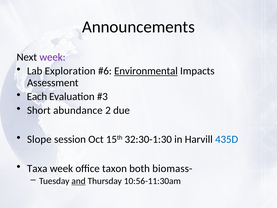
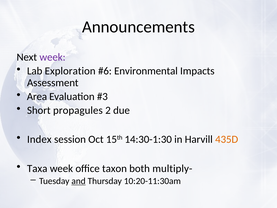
Environmental underline: present -> none (146, 71)
Each: Each -> Area (37, 96)
abundance: abundance -> propagules (78, 110)
Slope: Slope -> Index (39, 139)
32:30-1:30: 32:30-1:30 -> 14:30-1:30 (148, 139)
435D colour: blue -> orange (227, 139)
biomass-: biomass- -> multiply- (172, 168)
10:56-11:30am: 10:56-11:30am -> 10:20-11:30am (152, 181)
